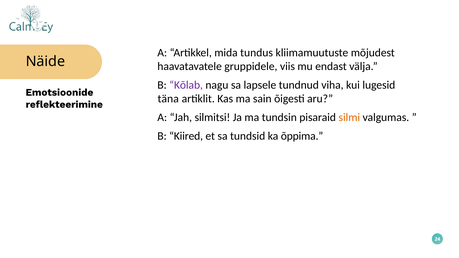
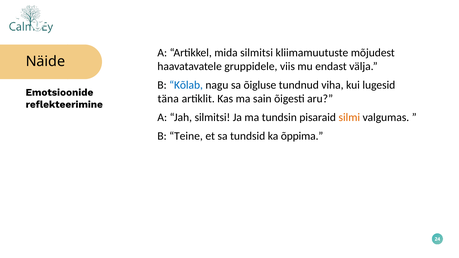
mida tundus: tundus -> silmitsi (257, 53)
Kõlab colour: purple -> blue (186, 85)
lapsele: lapsele -> õigluse (260, 85)
Kiired: Kiired -> Teine (186, 136)
